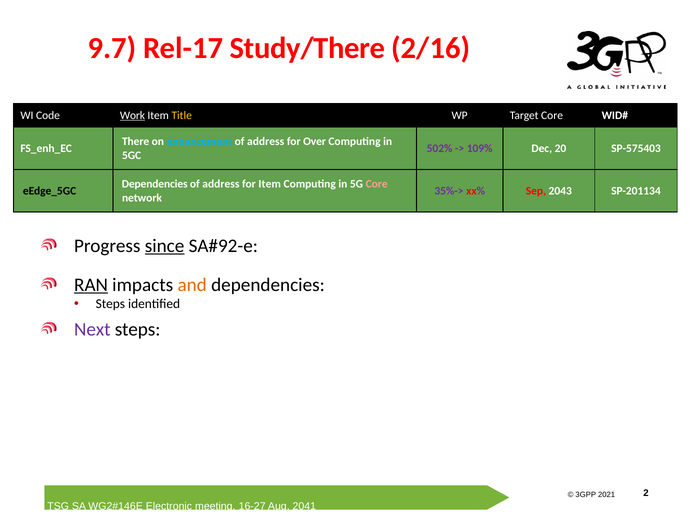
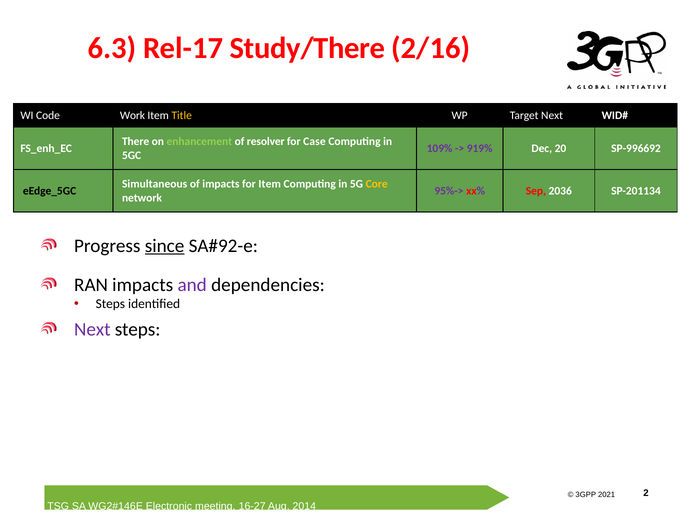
9.7: 9.7 -> 6.3 (112, 48)
Work underline: present -> none (132, 116)
Target Core: Core -> Next (552, 116)
enhancement colour: light blue -> light green (199, 142)
address: address -> resolver (266, 142)
Over: Over -> Case (314, 142)
502%: 502% -> 109% (440, 149)
109%: 109% -> 919% (480, 149)
SP-575403: SP-575403 -> SP-996692 (636, 149)
Dependencies: Dependencies -> Simultaneous (155, 184)
address: address -> impacts (221, 184)
Core colour: pink -> yellow (377, 184)
35%->: 35%-> -> 95%-> (449, 191)
2043: 2043 -> 2036 (560, 191)
RAN underline: present -> none (91, 285)
and colour: orange -> purple (192, 285)
2041: 2041 -> 2014 (304, 507)
